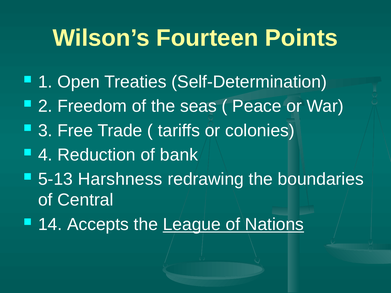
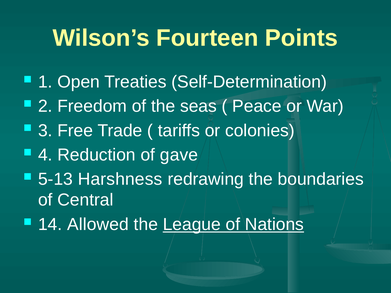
bank: bank -> gave (179, 155)
Accepts: Accepts -> Allowed (98, 225)
